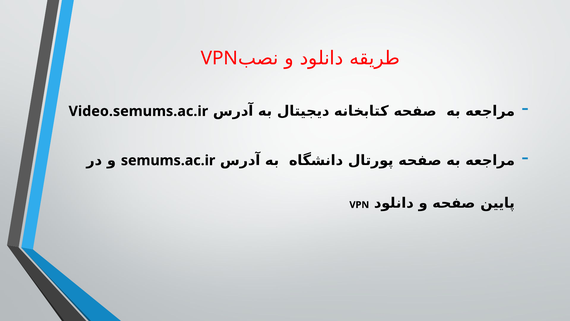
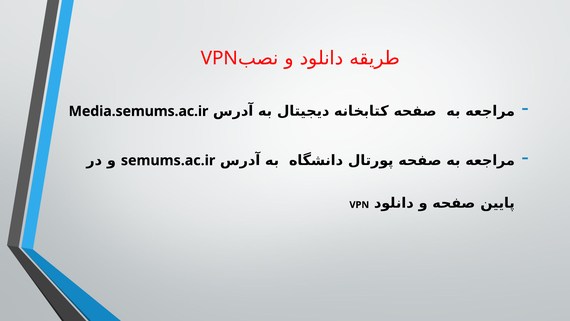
Video.semums.ac.ir: Video.semums.ac.ir -> Media.semums.ac.ir (138, 111)
